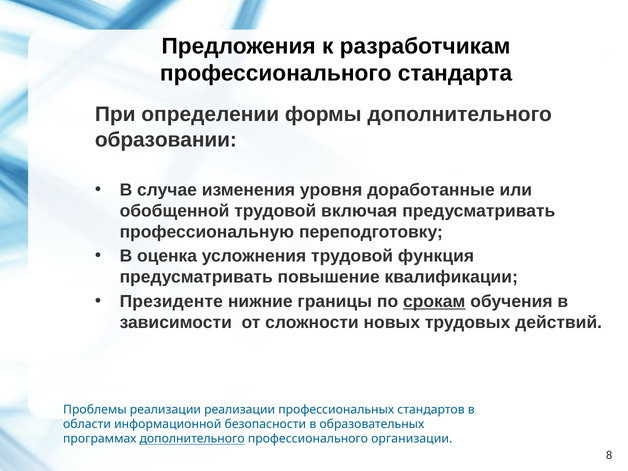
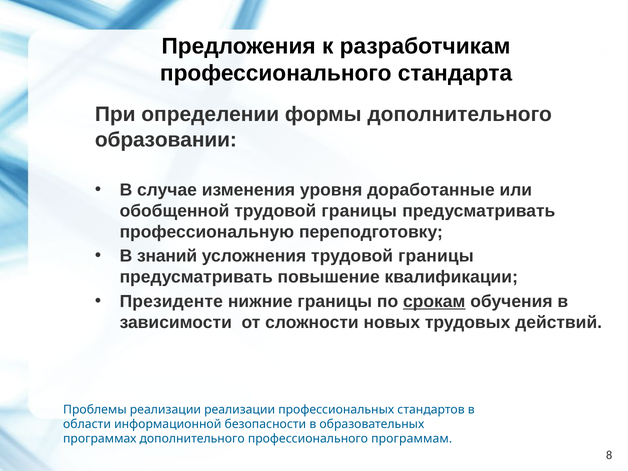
обобщенной трудовой включая: включая -> границы (359, 211)
оценка: оценка -> знаний (167, 256)
усложнения трудовой функция: функция -> границы (436, 256)
дополнительного underline: present -> none (192, 439)
организации: организации -> программам (412, 439)
